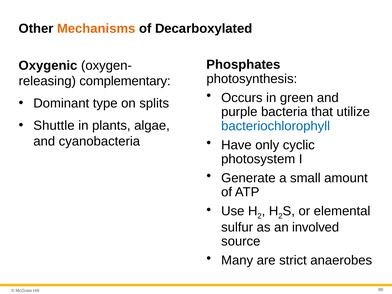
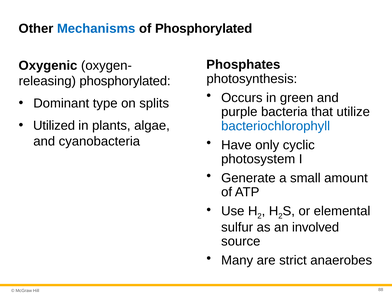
Mechanisms colour: orange -> blue (96, 29)
of Decarboxylated: Decarboxylated -> Phosphorylated (204, 29)
complementary: complementary -> phosphorylated (125, 81)
Shuttle: Shuttle -> Utilized (54, 126)
